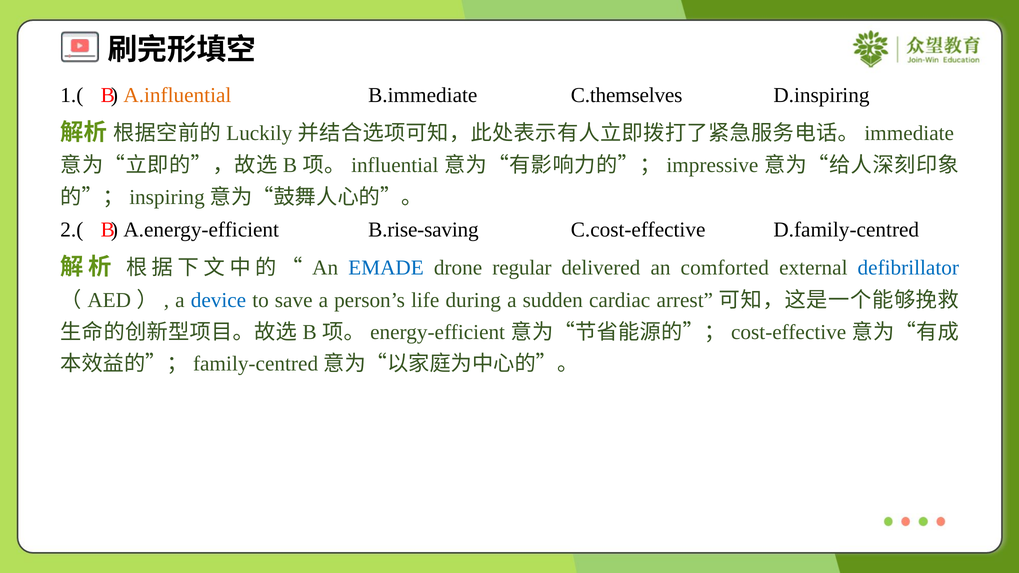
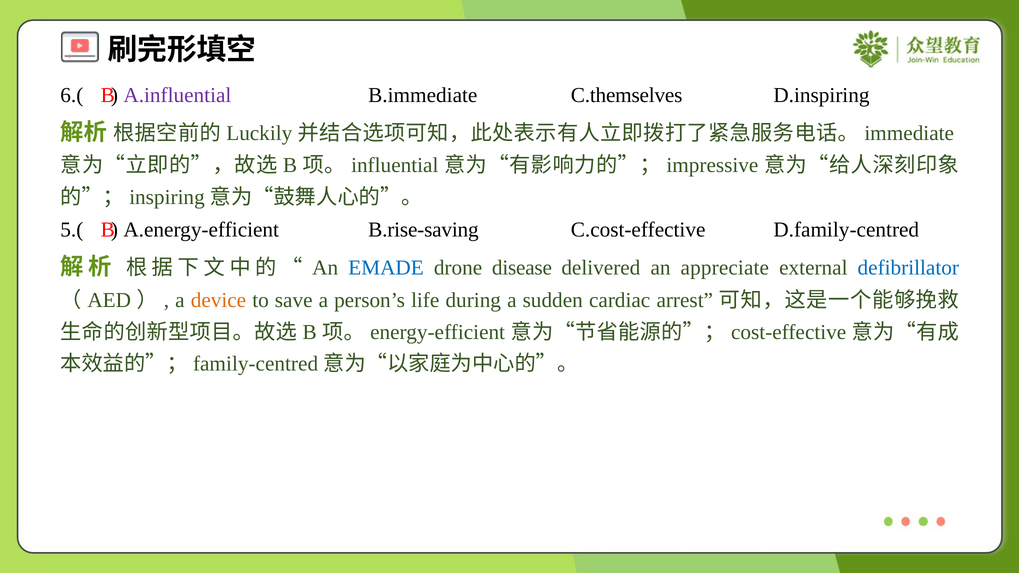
1.(: 1.( -> 6.( (72, 95)
A.influential colour: orange -> purple (177, 95)
2.(: 2.( -> 5.( (72, 230)
regular: regular -> disease (522, 268)
comforted: comforted -> appreciate (725, 268)
device colour: blue -> orange (218, 300)
